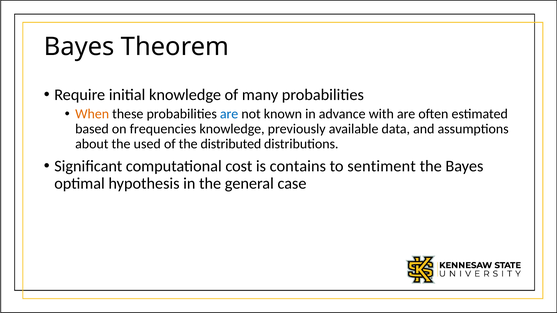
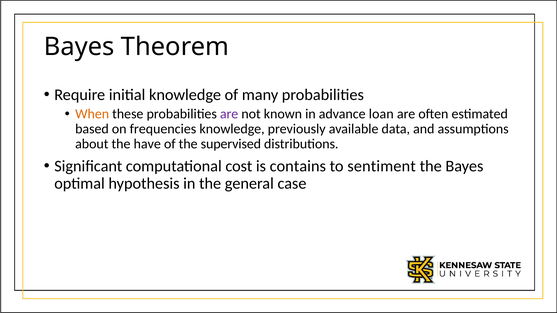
are colour: blue -> purple (229, 114)
with: with -> loan (381, 114)
used: used -> have (147, 144)
distributed: distributed -> supervised (231, 144)
